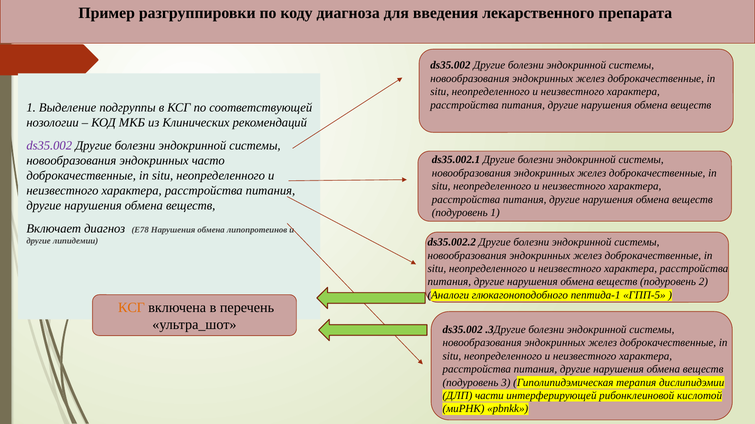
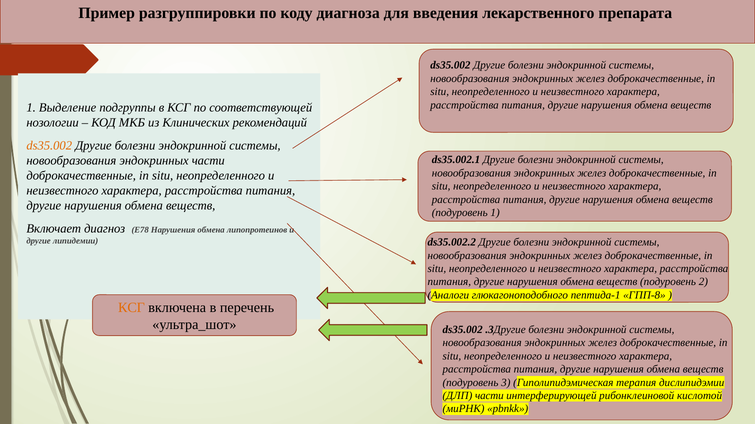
ds35.002 colour: purple -> orange (49, 146)
эндокринных часто: часто -> части (208, 161)
ГПП-5: ГПП-5 -> ГПП-8 (644, 295)
